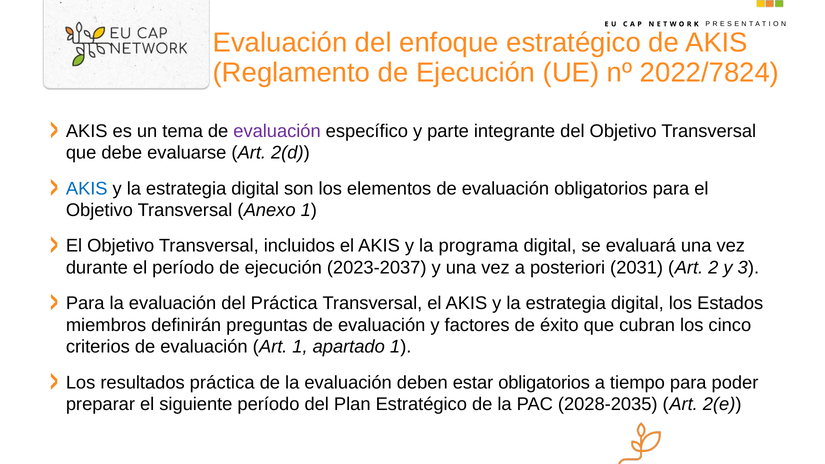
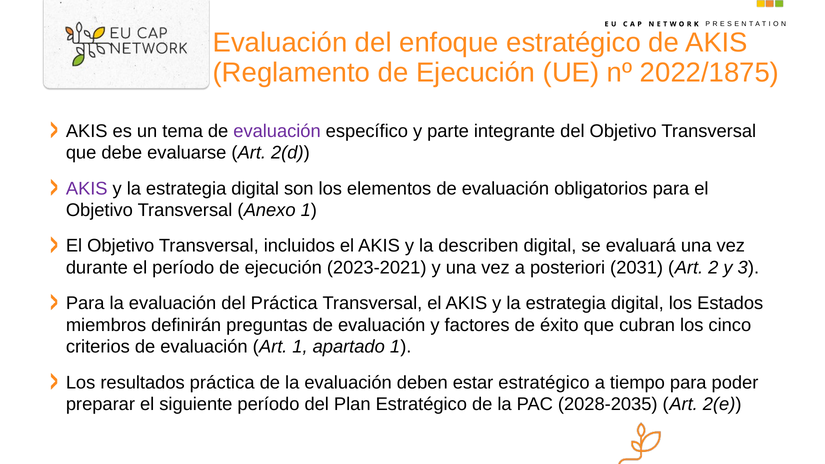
2022/7824: 2022/7824 -> 2022/1875 (710, 73)
AKIS colour: blue -> purple (87, 189)
programa: programa -> describen (478, 246)
2023-2037: 2023-2037 -> 2023-2021 (377, 268)
estar obligatorios: obligatorios -> estratégico (544, 383)
